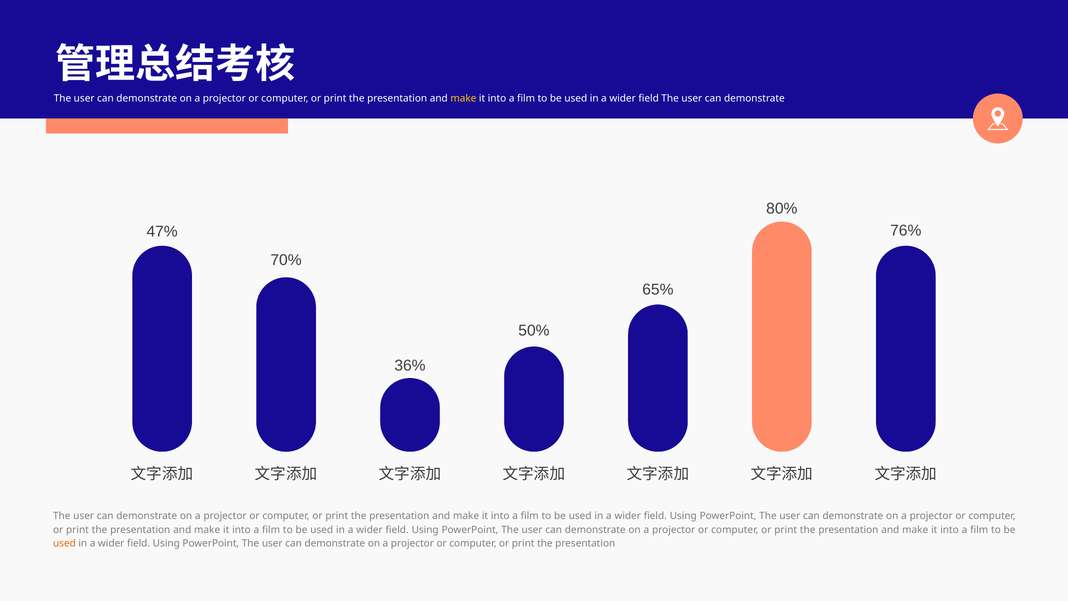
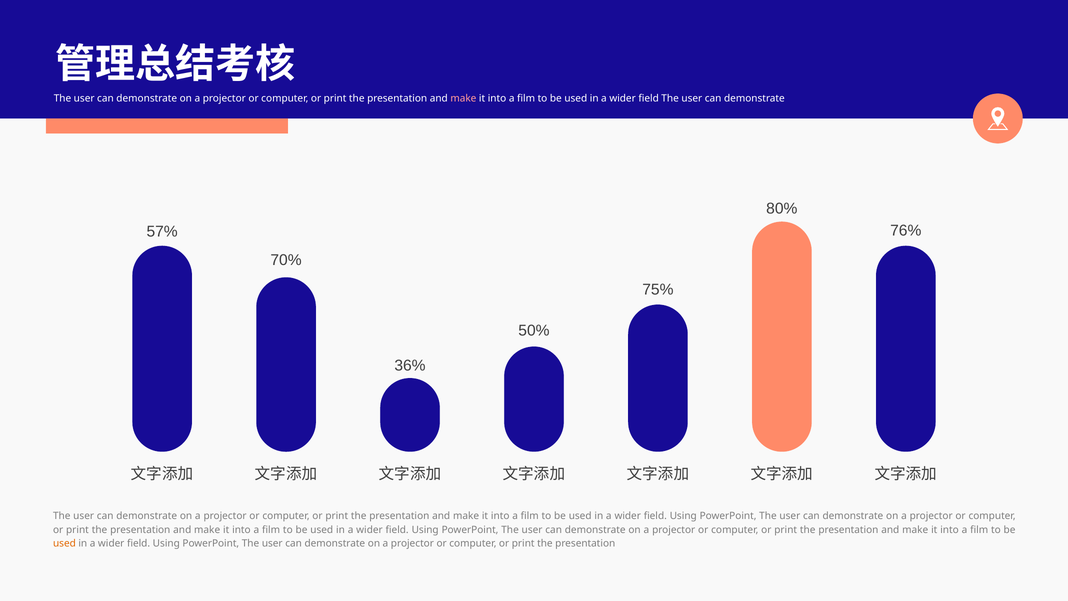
make colour: yellow -> pink (463, 98)
47%: 47% -> 57% (162, 231)
65%: 65% -> 75% (658, 289)
